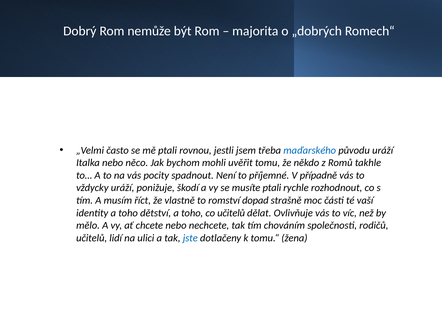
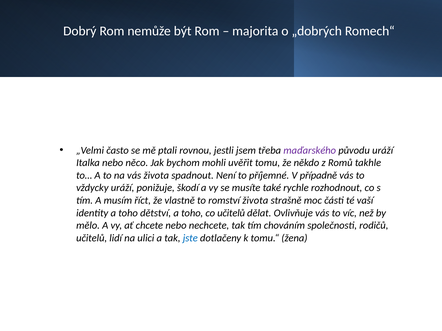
maďarského colour: blue -> purple (310, 151)
vás pocity: pocity -> života (156, 176)
musíte ptali: ptali -> také (272, 188)
romství dopad: dopad -> života (255, 201)
